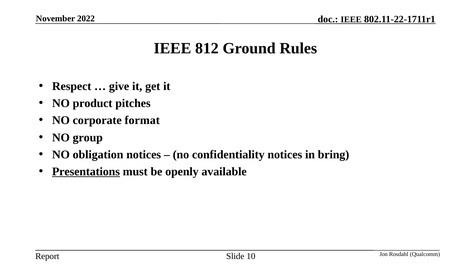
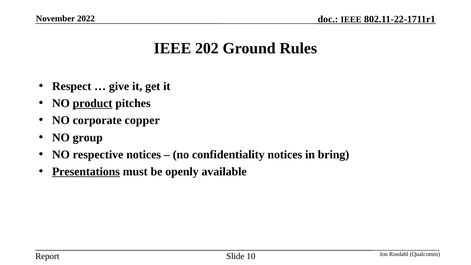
812: 812 -> 202 (207, 48)
product underline: none -> present (93, 103)
format: format -> copper (142, 120)
obligation: obligation -> respective (98, 155)
